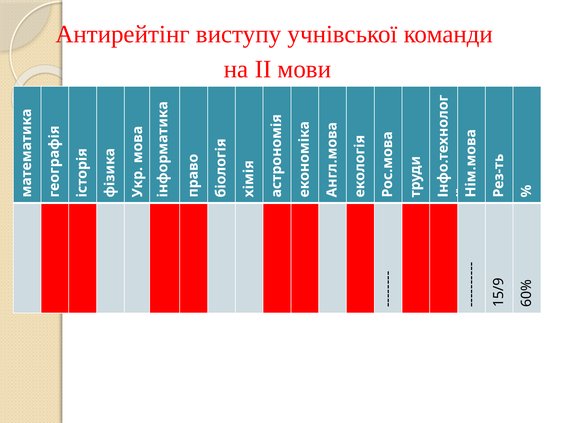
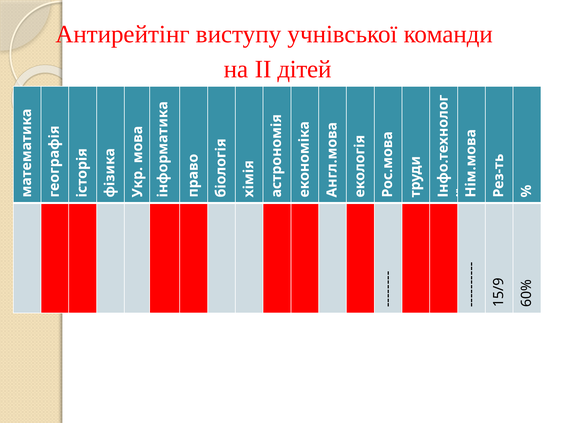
мови: мови -> дітей (305, 69)
